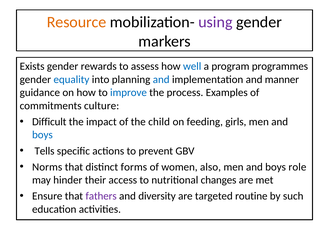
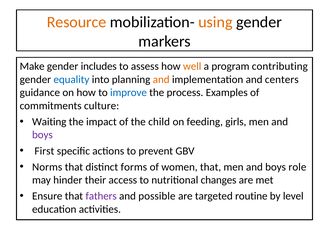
using colour: purple -> orange (215, 22)
Exists: Exists -> Make (32, 67)
rewards: rewards -> includes (99, 67)
well colour: blue -> orange (192, 67)
programmes: programmes -> contributing (280, 67)
and colour: blue -> orange (161, 80)
manner: manner -> centers (282, 80)
Difficult: Difficult -> Waiting (49, 122)
boys colour: blue -> purple (42, 135)
Tells: Tells -> First (44, 151)
women also: also -> that (211, 167)
diversity: diversity -> possible (157, 197)
such: such -> level (293, 197)
